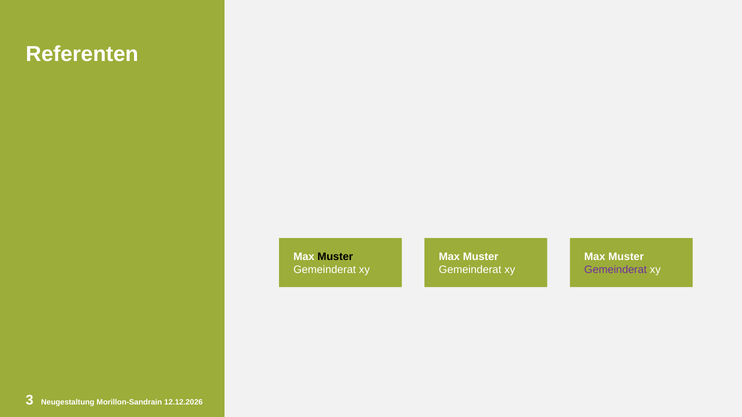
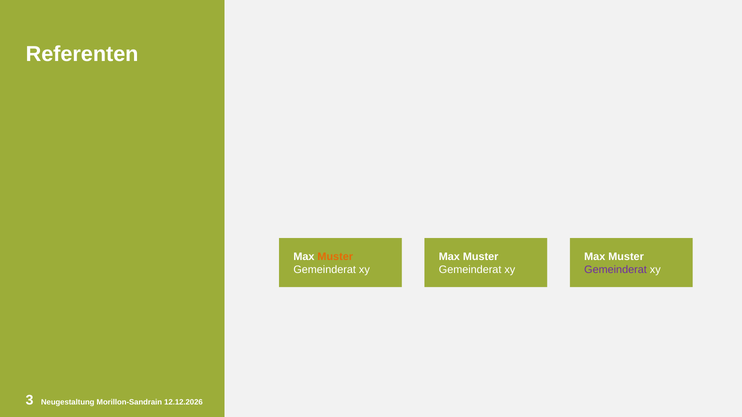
Muster colour: black -> orange (335, 257)
